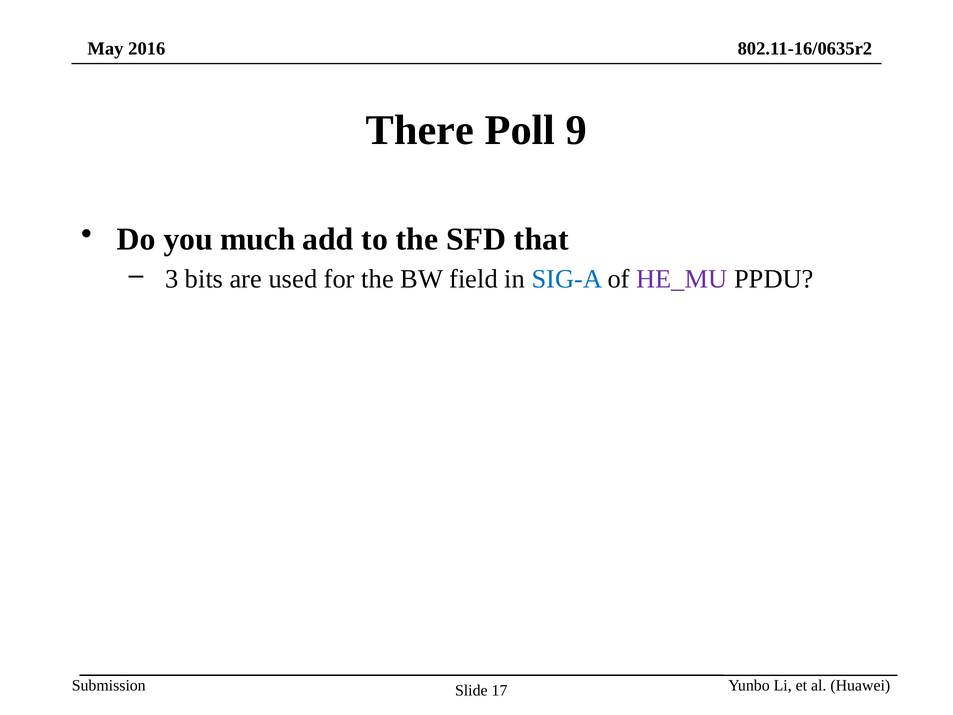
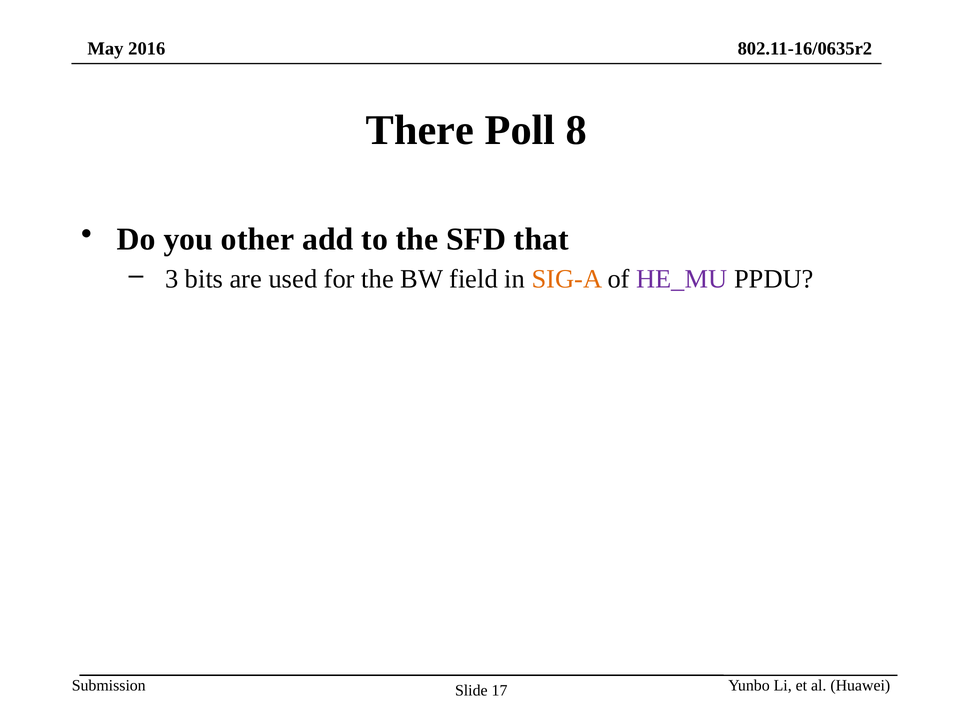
9: 9 -> 8 (576, 130)
much: much -> other (258, 239)
SIG-A colour: blue -> orange (567, 279)
